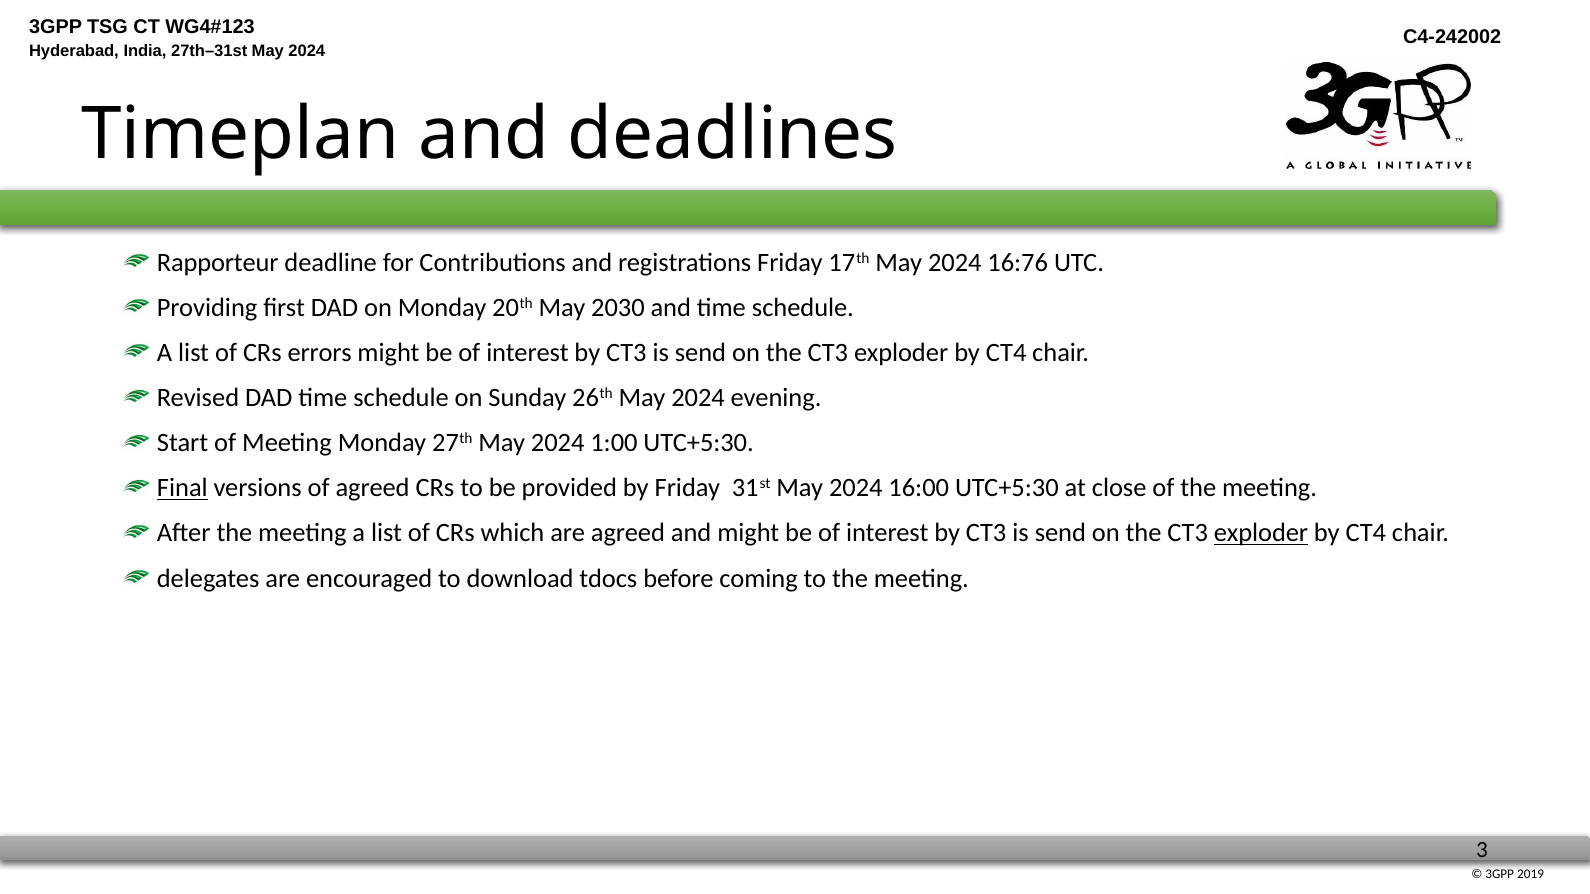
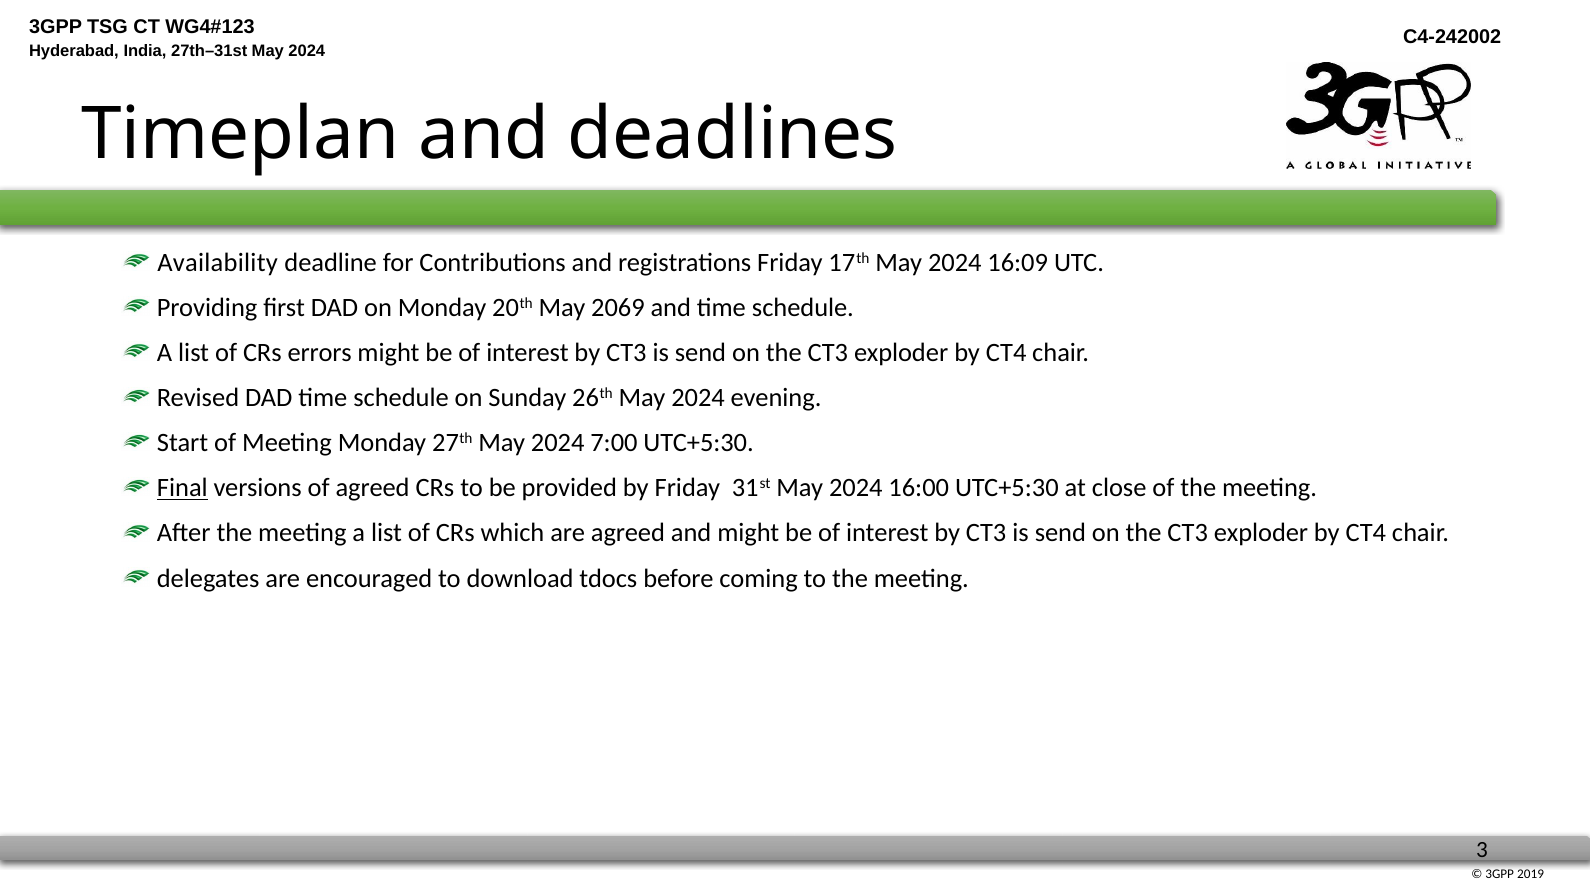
Rapporteur: Rapporteur -> Availability (218, 262)
16:76: 16:76 -> 16:09 (1018, 262)
2030: 2030 -> 2069 (618, 308)
1:00: 1:00 -> 7:00 (614, 443)
exploder underline: present -> none (1261, 533)
